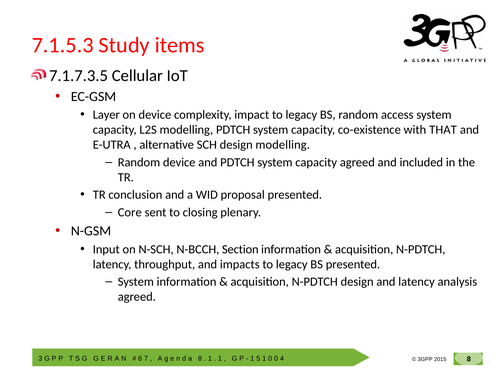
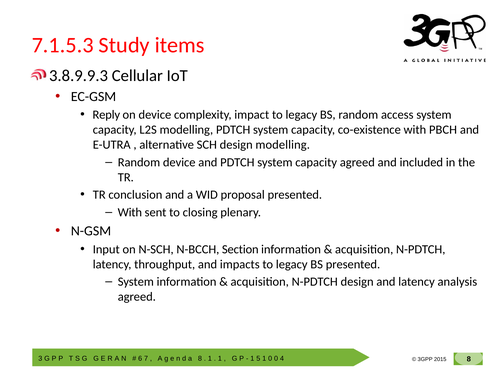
7.1.7.3.5: 7.1.7.3.5 -> 3.8.9.9.3 (79, 76)
Layer: Layer -> Reply (106, 115)
THAT: THAT -> PBCH (443, 130)
Core: Core -> With (130, 212)
